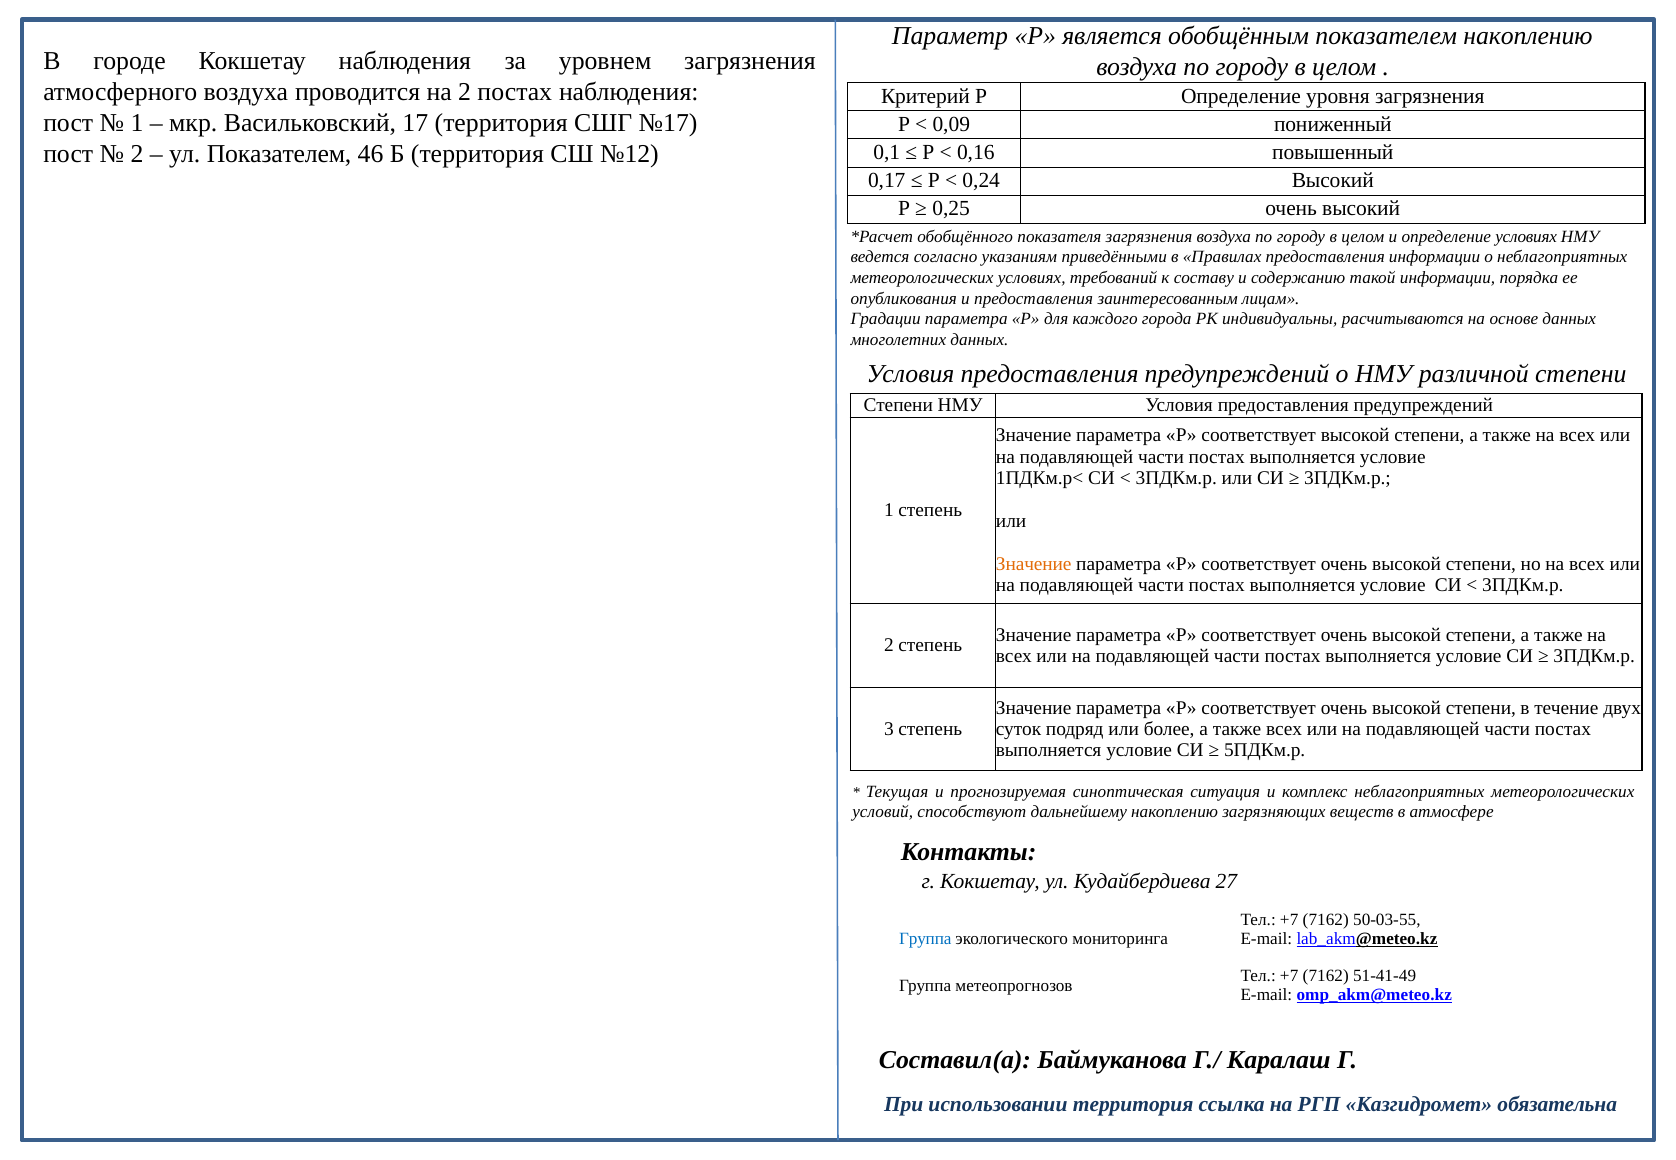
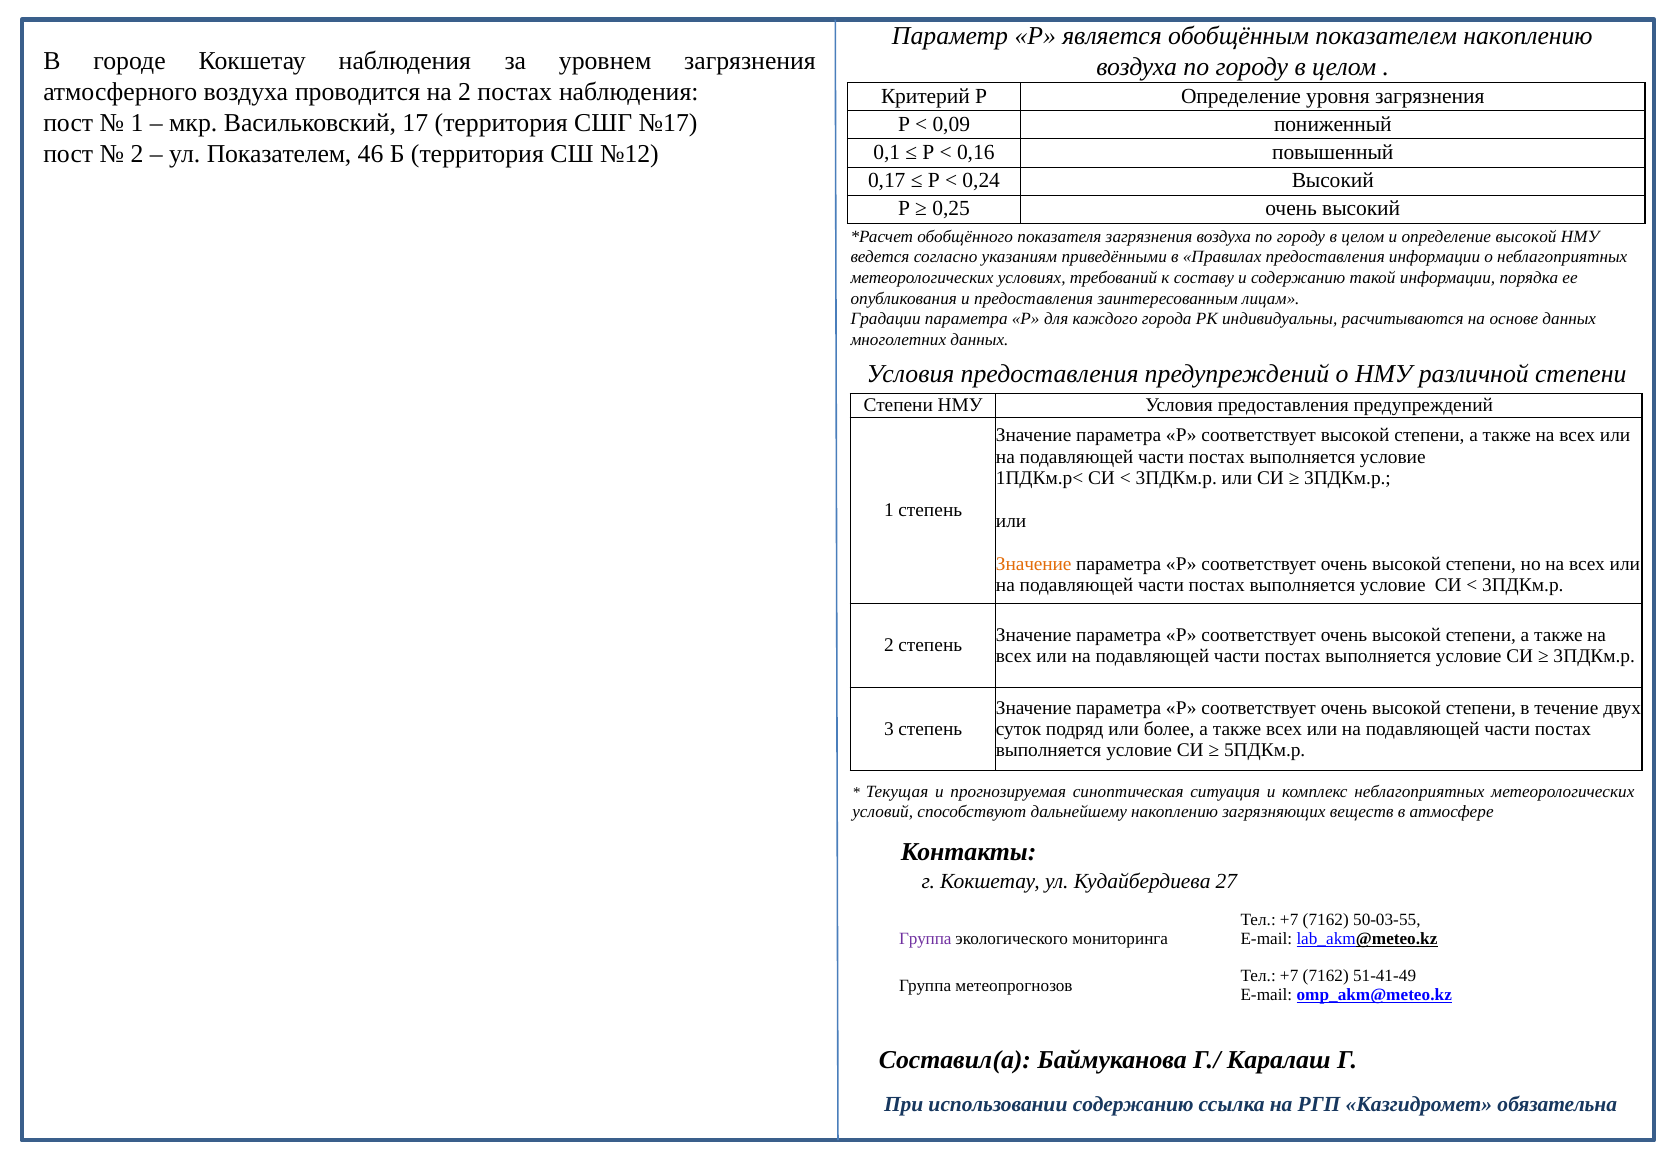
определение условиях: условиях -> высокой (1526, 237)
Группа colour: blue -> purple (925, 939)
использовании территория: территория -> содержанию (1133, 1105)
